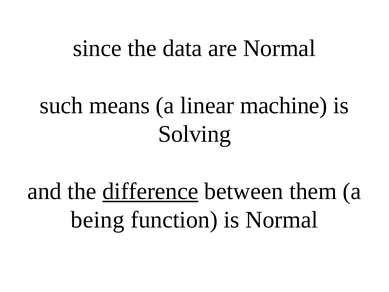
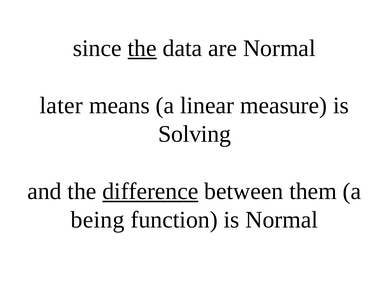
the underline: none -> present (142, 48)
such: such -> later (61, 105)
machine: machine -> measure (284, 105)
